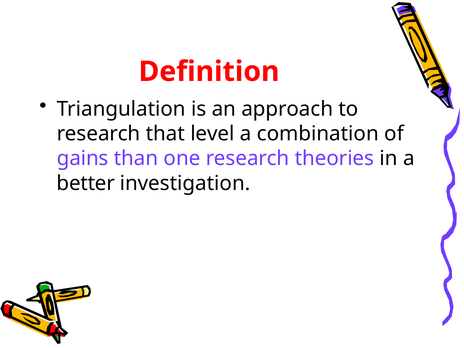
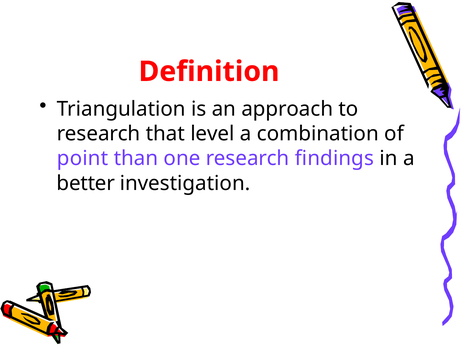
gains: gains -> point (83, 158)
theories: theories -> findings (334, 158)
